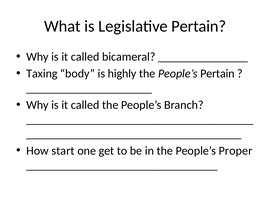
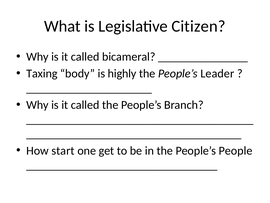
Legislative Pertain: Pertain -> Citizen (199, 26)
People’s Pertain: Pertain -> Leader (217, 73)
Proper: Proper -> People (236, 150)
